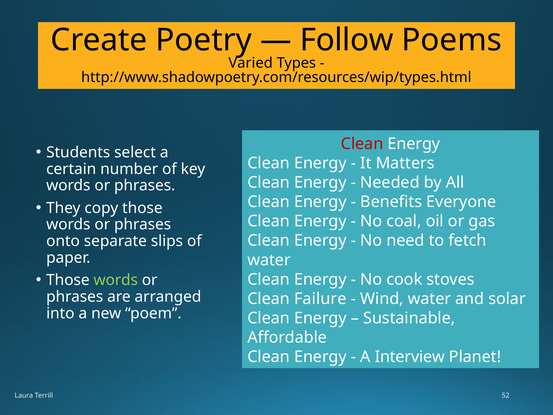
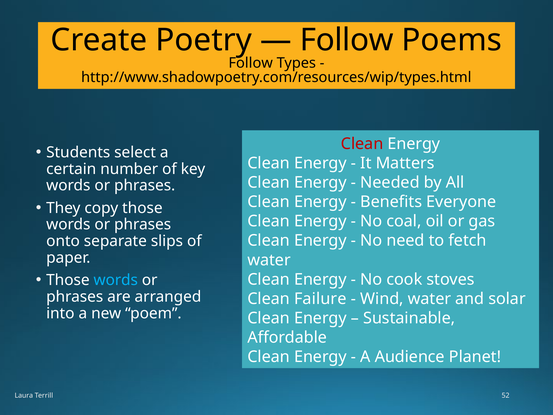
Varied: Varied -> Follow (251, 63)
words colour: light green -> light blue (116, 280)
Interview: Interview -> Audience (410, 357)
